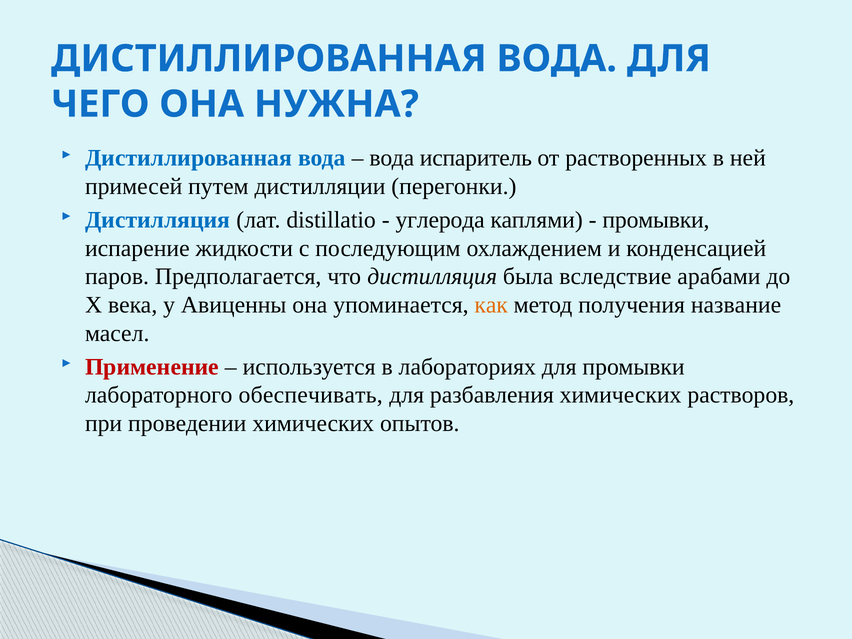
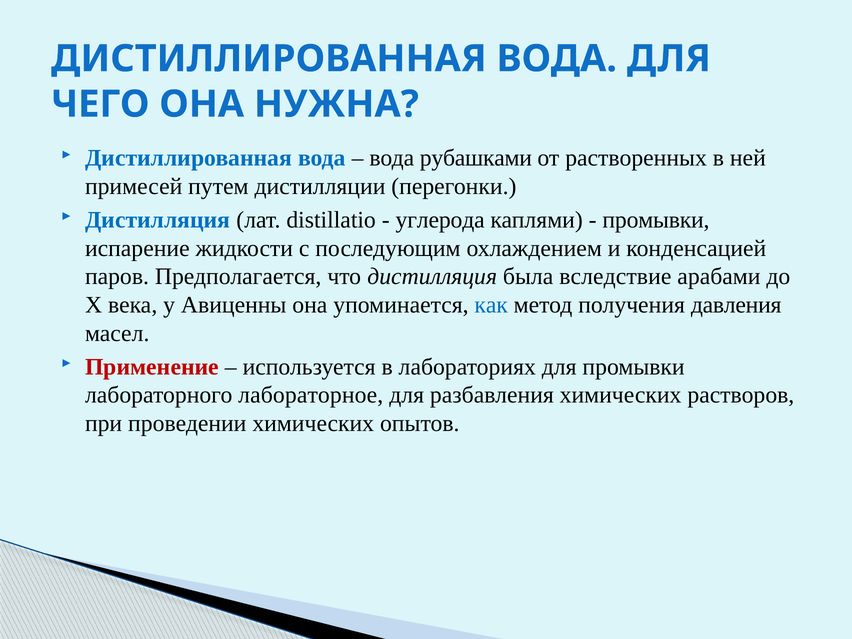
испаритель: испаритель -> рубашками (476, 158)
как colour: orange -> blue (491, 305)
название: название -> давления (736, 305)
обеспечивать: обеспечивать -> лабораторное (311, 395)
